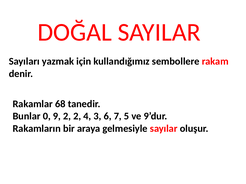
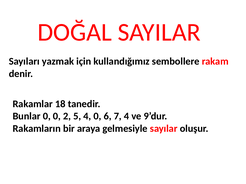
68: 68 -> 18 (60, 104)
0 9: 9 -> 0 (57, 116)
2 2: 2 -> 5 (77, 116)
4 3: 3 -> 0 (97, 116)
7 5: 5 -> 4 (127, 116)
